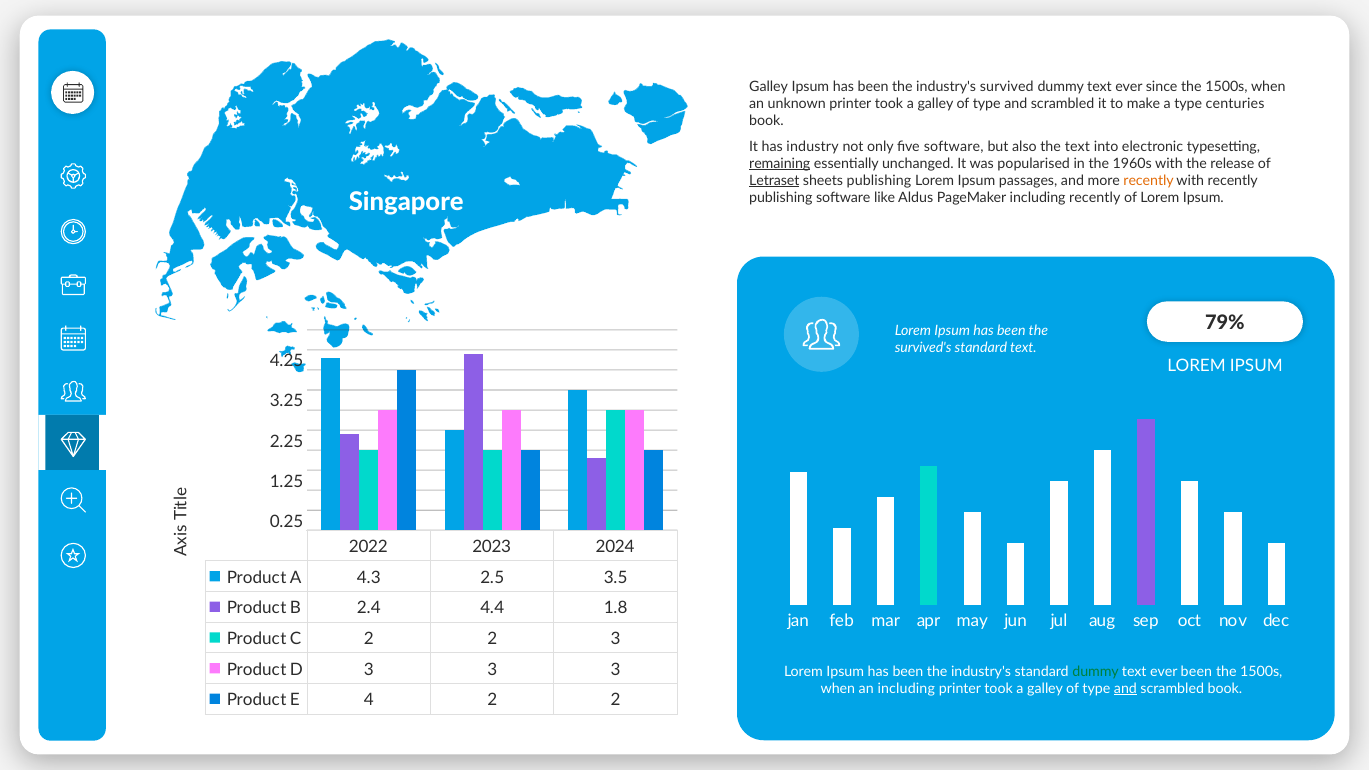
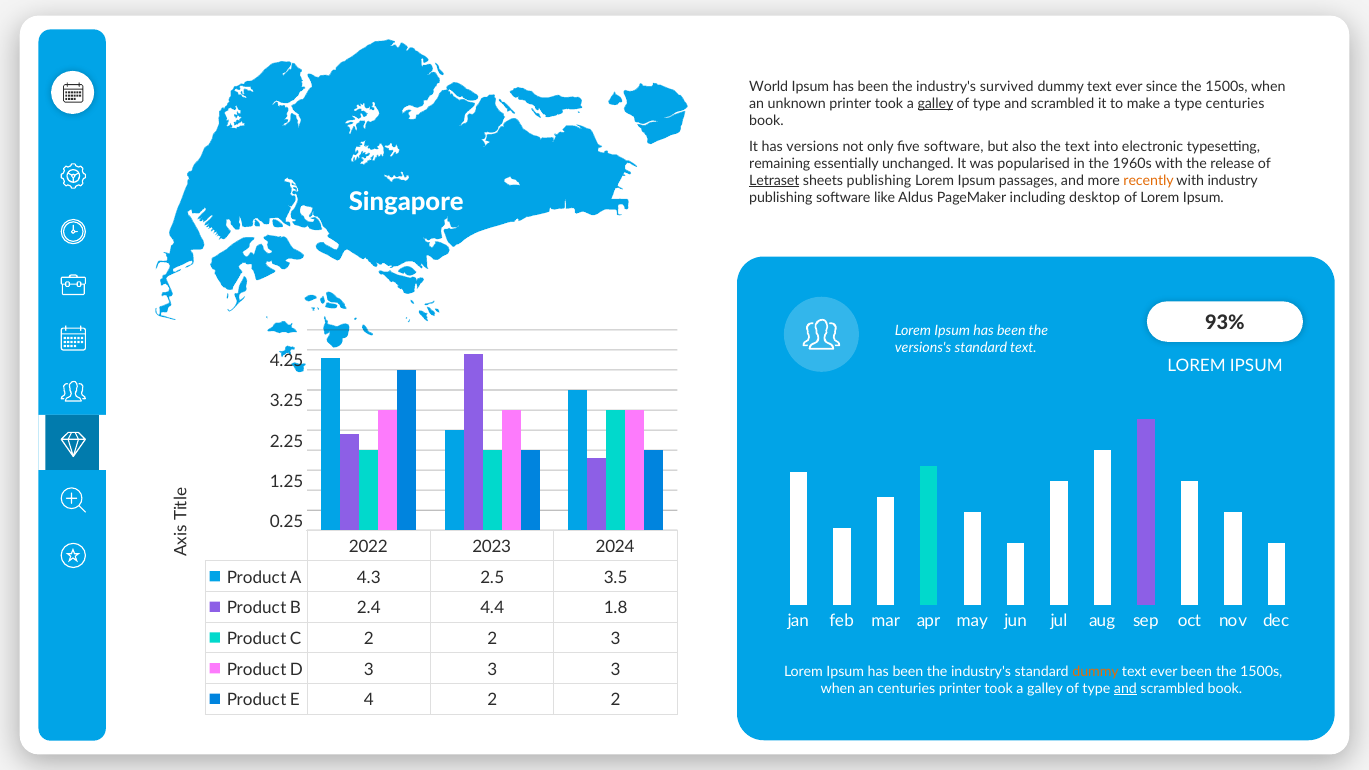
Galley: Galley -> World (769, 86)
galley underline: none -> present (935, 104)
industry: industry -> versions (813, 146)
remaining underline: present -> none (780, 163)
with recently: recently -> industry (1233, 181)
including recently: recently -> desktop (1095, 198)
79%: 79% -> 93% (1225, 323)
survived's: survived's -> versions's (923, 348)
dummy colour: green -> orange (1096, 672)
an including: including -> centuries (906, 689)
